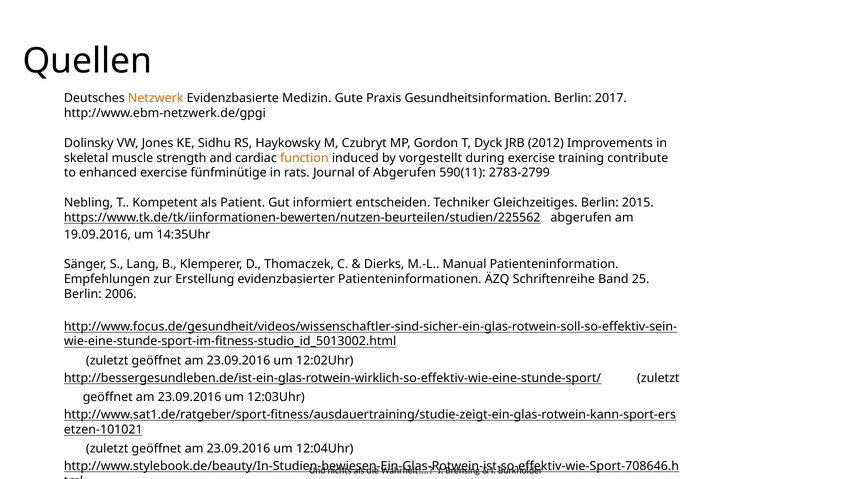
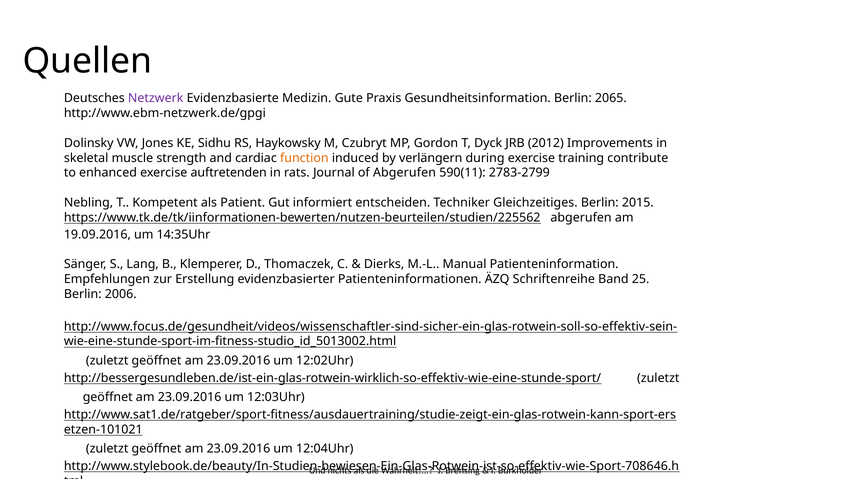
Netzwerk colour: orange -> purple (156, 98)
2017: 2017 -> 2065 (611, 98)
vorgestellt: vorgestellt -> verlängern (431, 158)
fünfminütige: fünfminütige -> auftretenden (229, 173)
